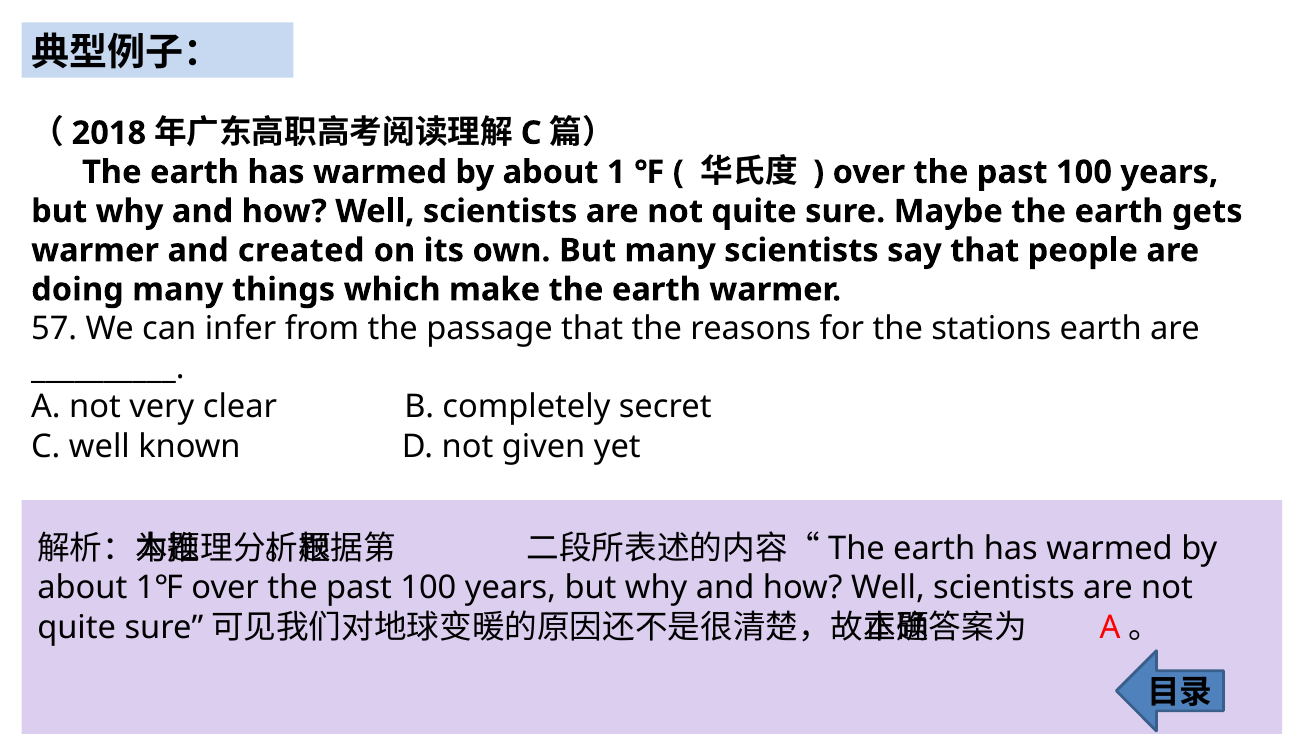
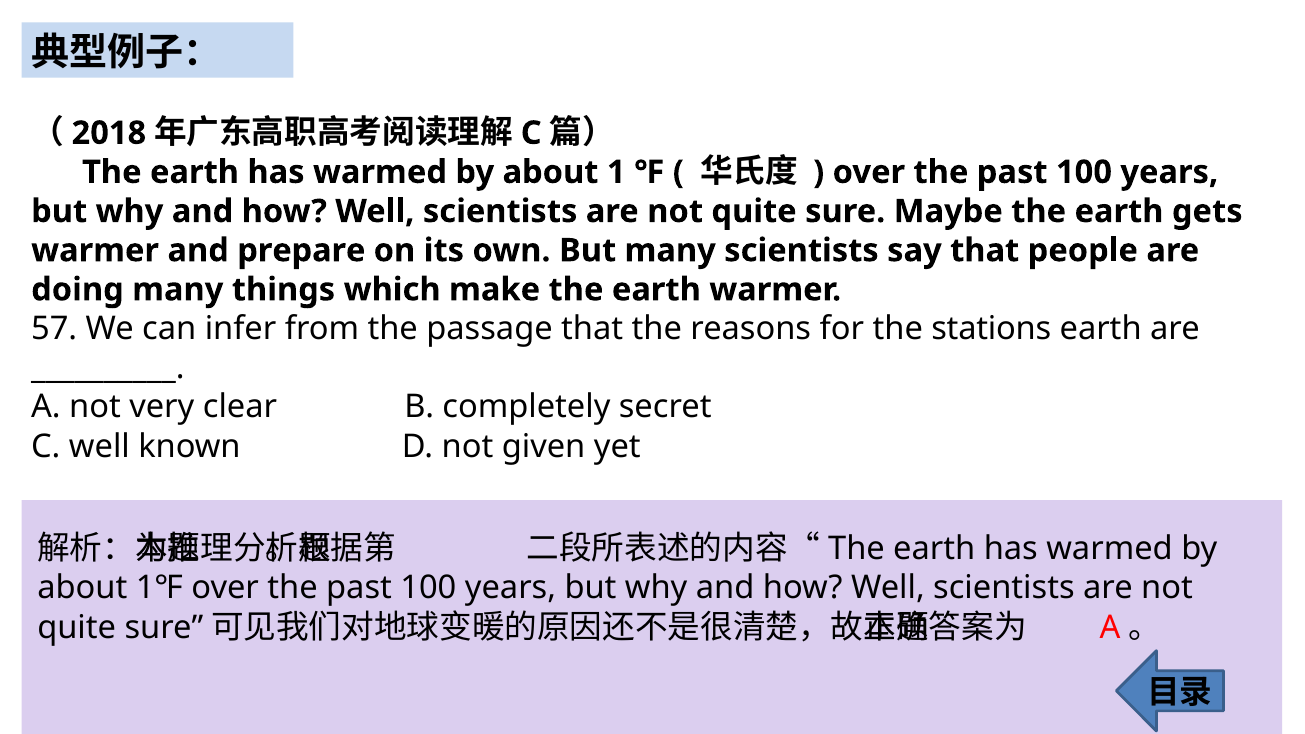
created: created -> prepare (301, 251)
